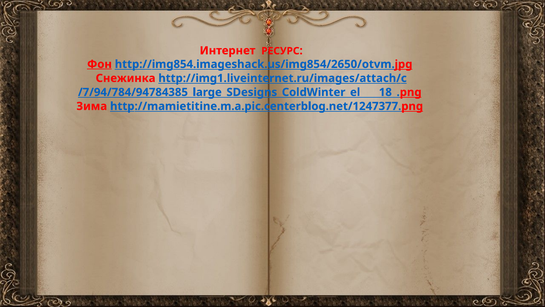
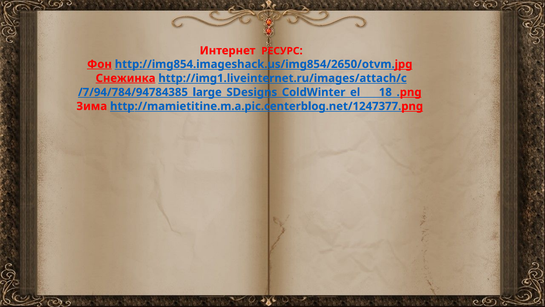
Снежинка underline: none -> present (126, 78)
